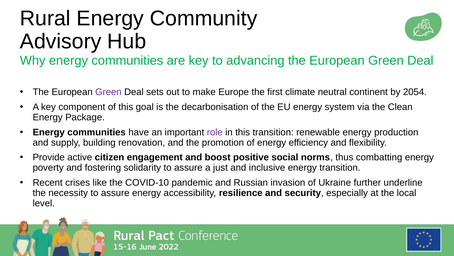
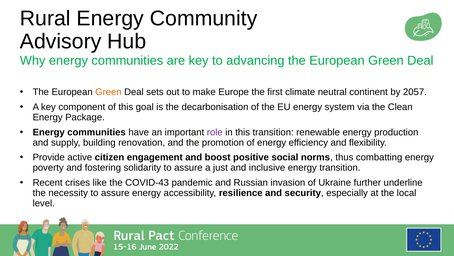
Green colour: purple -> orange (108, 92)
2054: 2054 -> 2057 (415, 92)
COVID-10: COVID-10 -> COVID-43 (147, 182)
